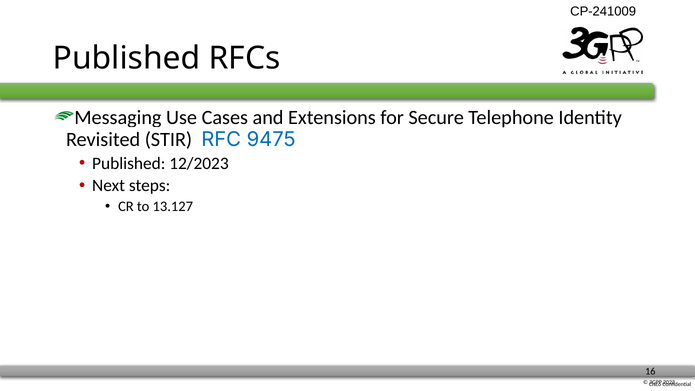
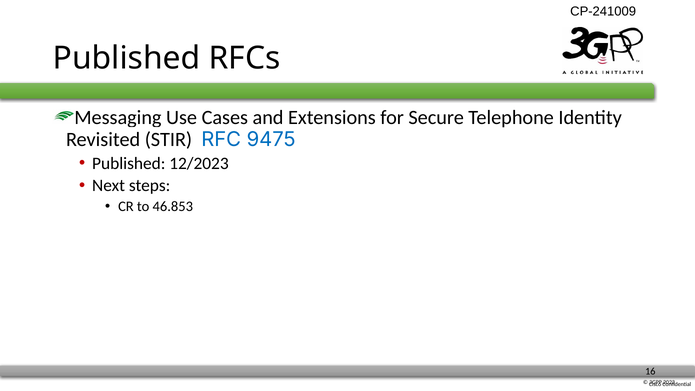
13.127: 13.127 -> 46.853 (173, 207)
